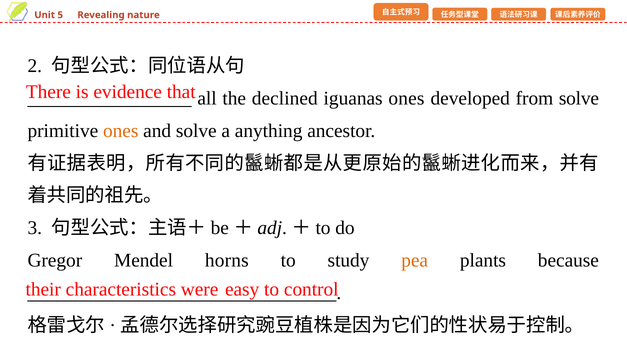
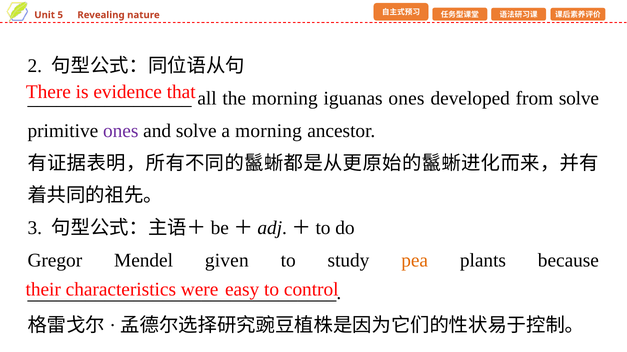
the declined: declined -> morning (285, 98)
ones colour: orange -> purple (121, 131)
a anything: anything -> morning (269, 131)
horns: horns -> given (227, 261)
